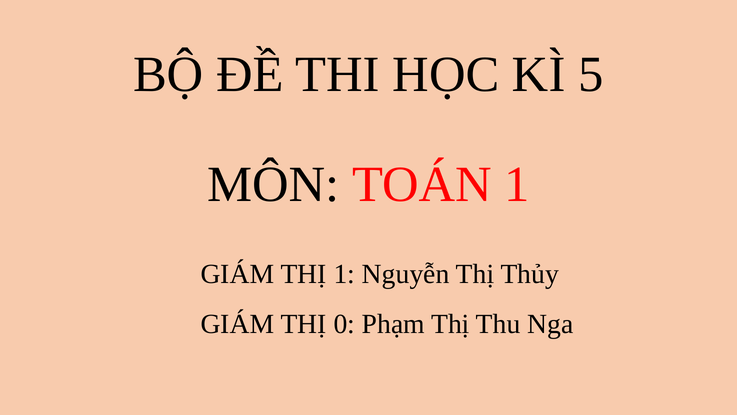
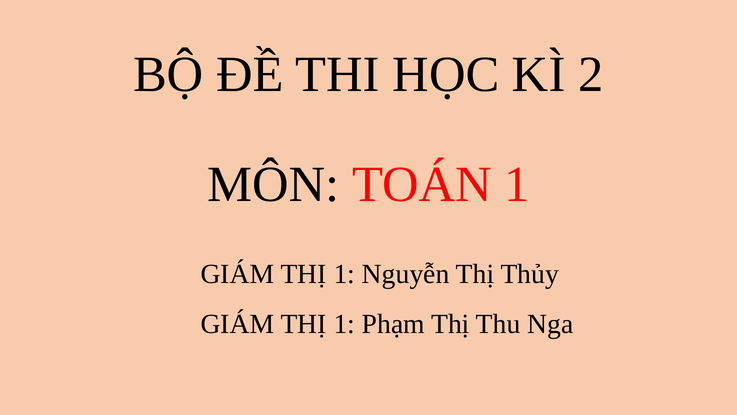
5: 5 -> 2 (591, 75)
0: 0 -> 1 (344, 324)
